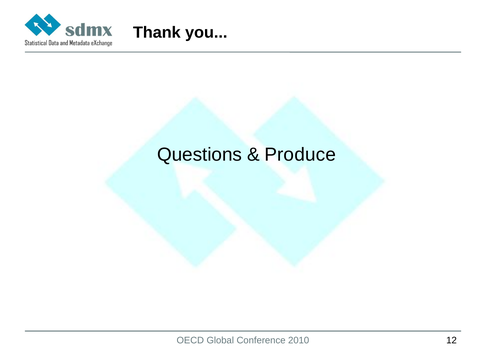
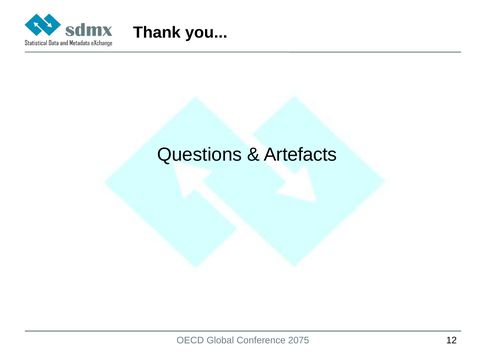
Produce: Produce -> Artefacts (300, 155)
2010: 2010 -> 2075 (299, 341)
